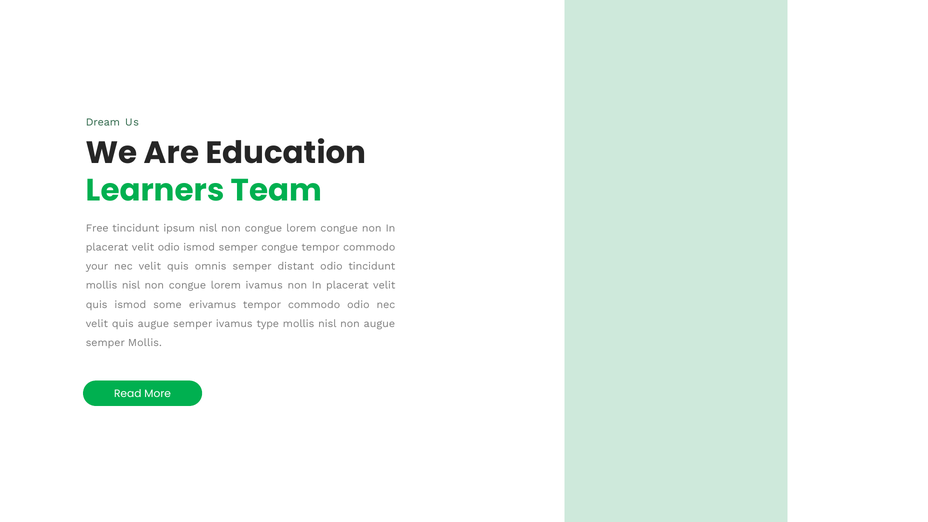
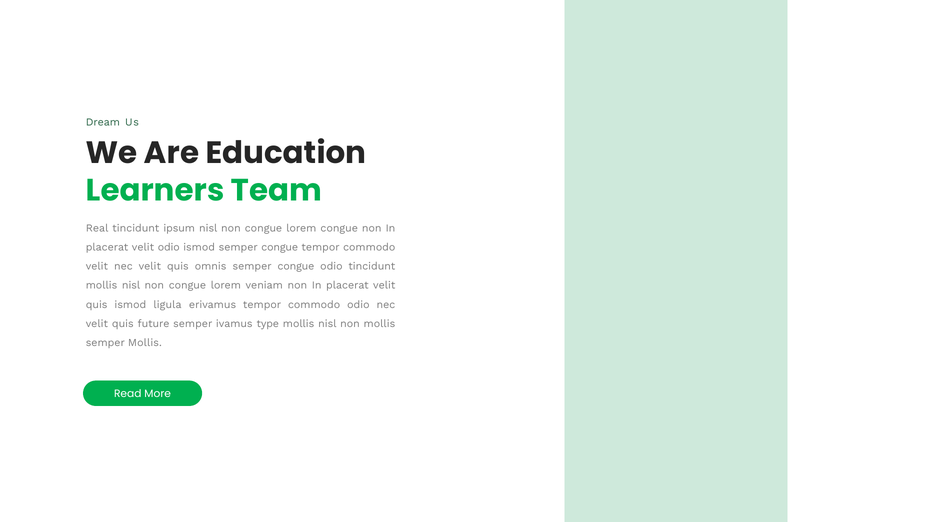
Free: Free -> Real (97, 228)
your: your -> velit (97, 266)
distant: distant -> congue (296, 266)
lorem ivamus: ivamus -> veniam (264, 285)
some: some -> ligula (167, 305)
quis augue: augue -> future (153, 324)
non augue: augue -> mollis (379, 324)
